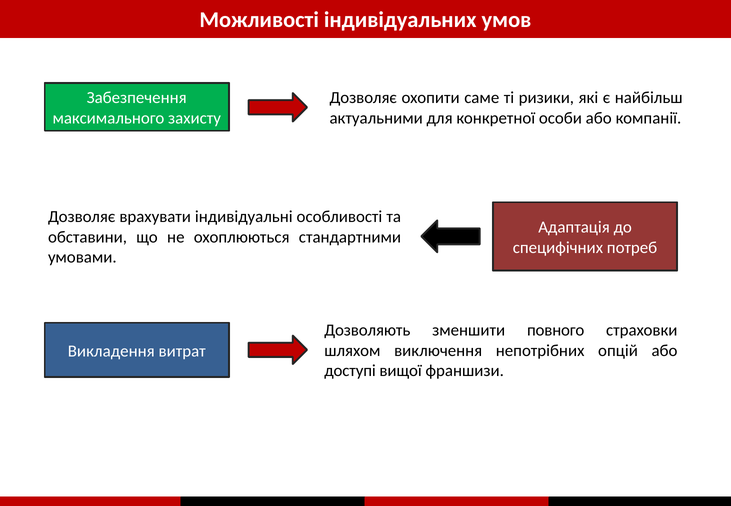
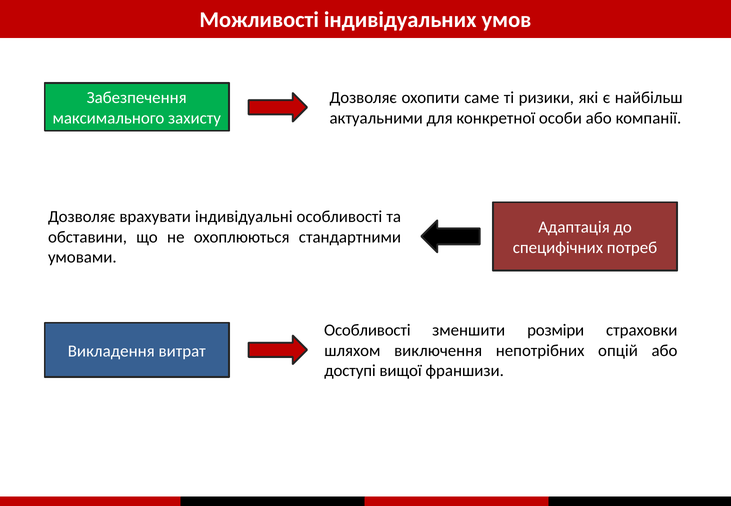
Дозволяють: Дозволяють -> Особливості (367, 330)
повного: повного -> розміри (556, 330)
